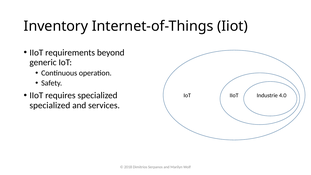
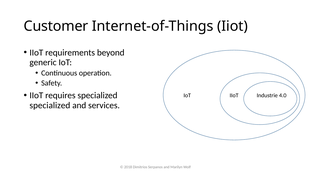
Inventory: Inventory -> Customer (56, 26)
